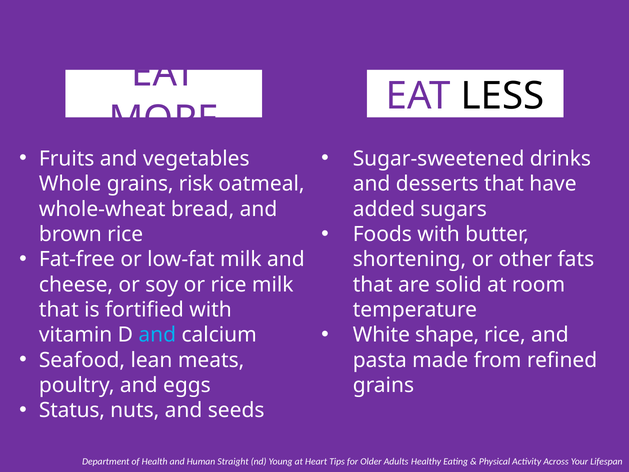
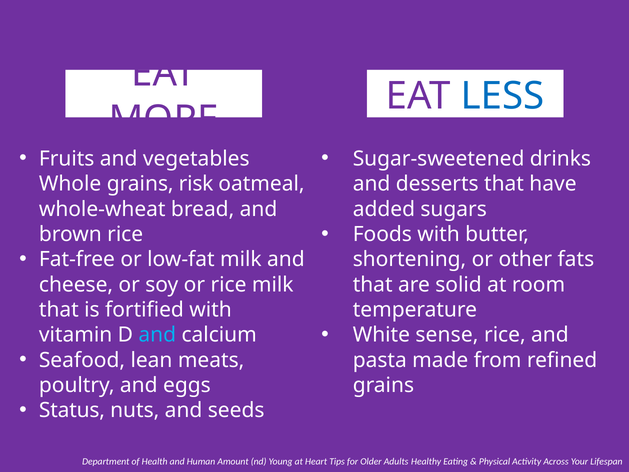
LESS colour: black -> blue (502, 96)
shape: shape -> sense (447, 335)
Straight: Straight -> Amount (233, 461)
